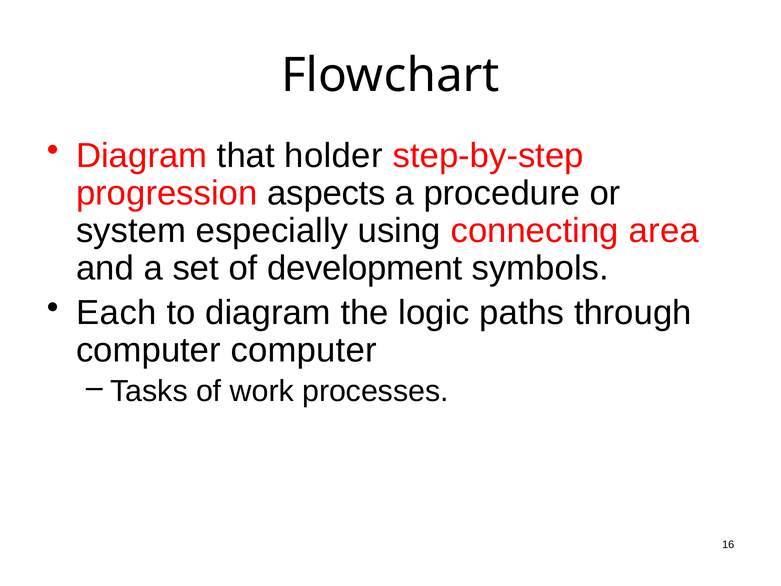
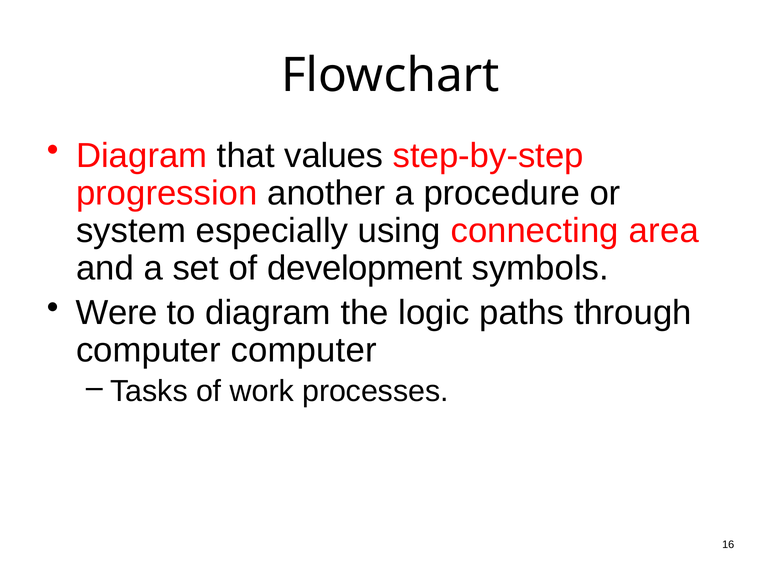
holder: holder -> values (334, 155)
aspects: aspects -> another (326, 193)
Each: Each -> Were (117, 312)
